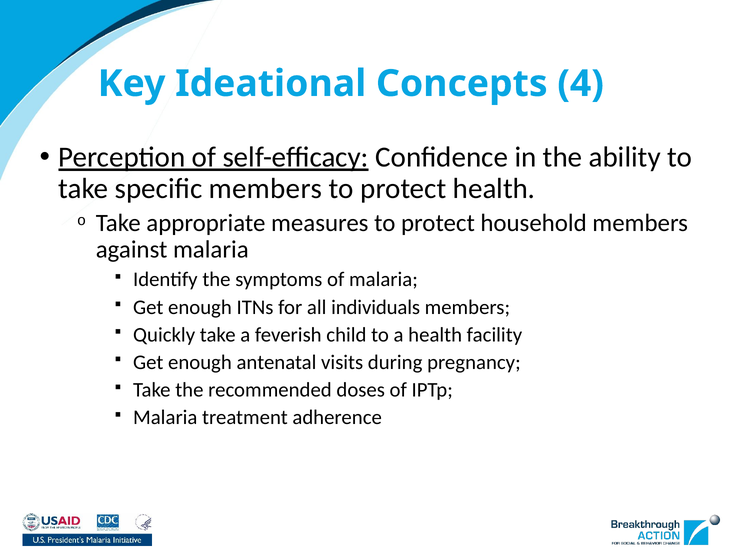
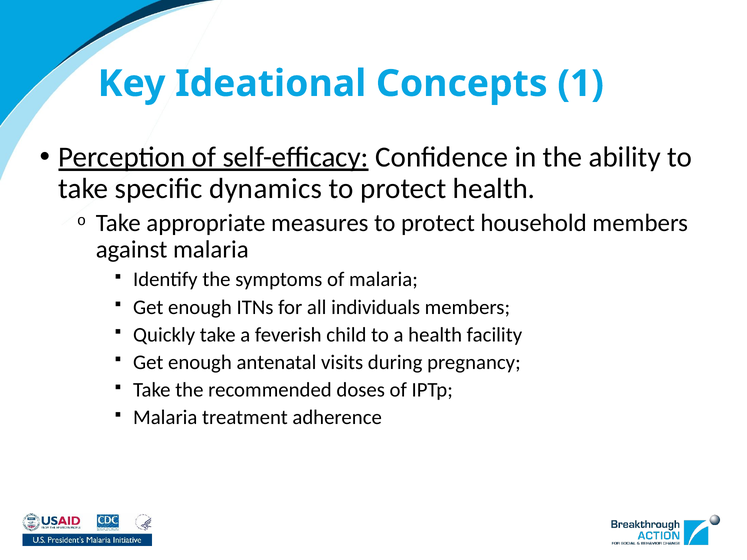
4: 4 -> 1 (581, 84)
specific members: members -> dynamics (266, 189)
